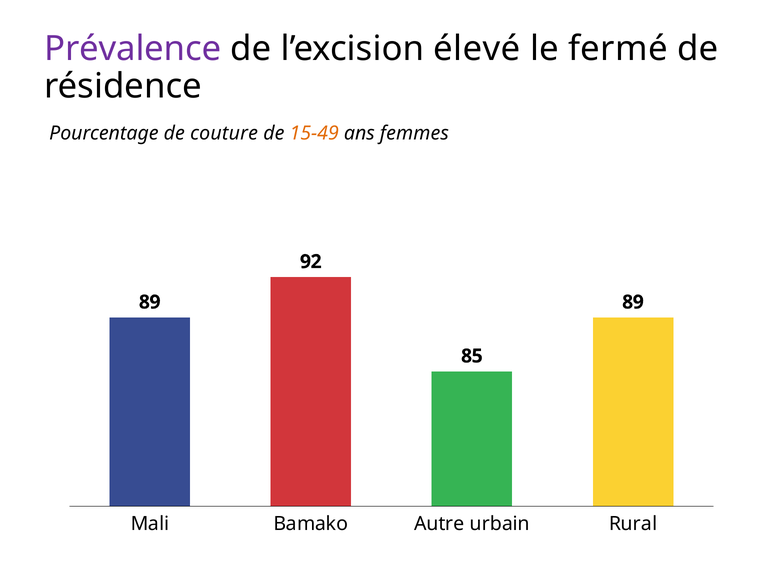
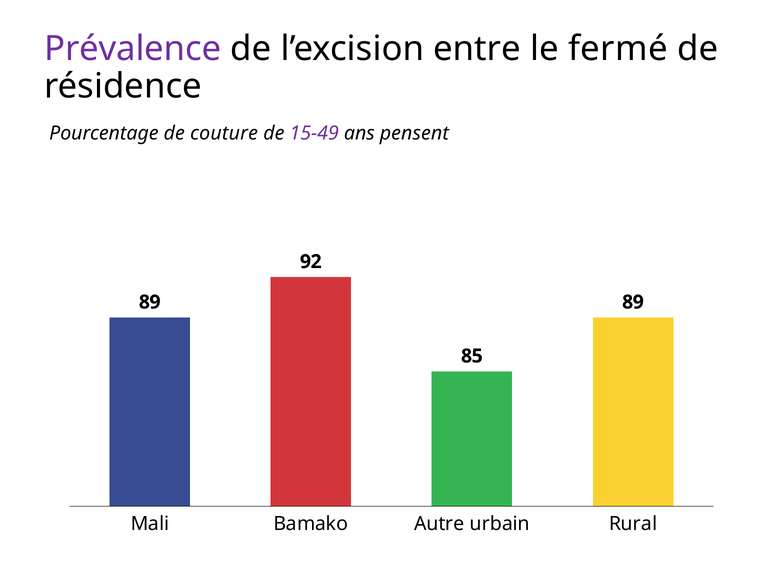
élevé: élevé -> entre (477, 49)
15-49 colour: orange -> purple (314, 133)
femmes: femmes -> pensent (414, 133)
